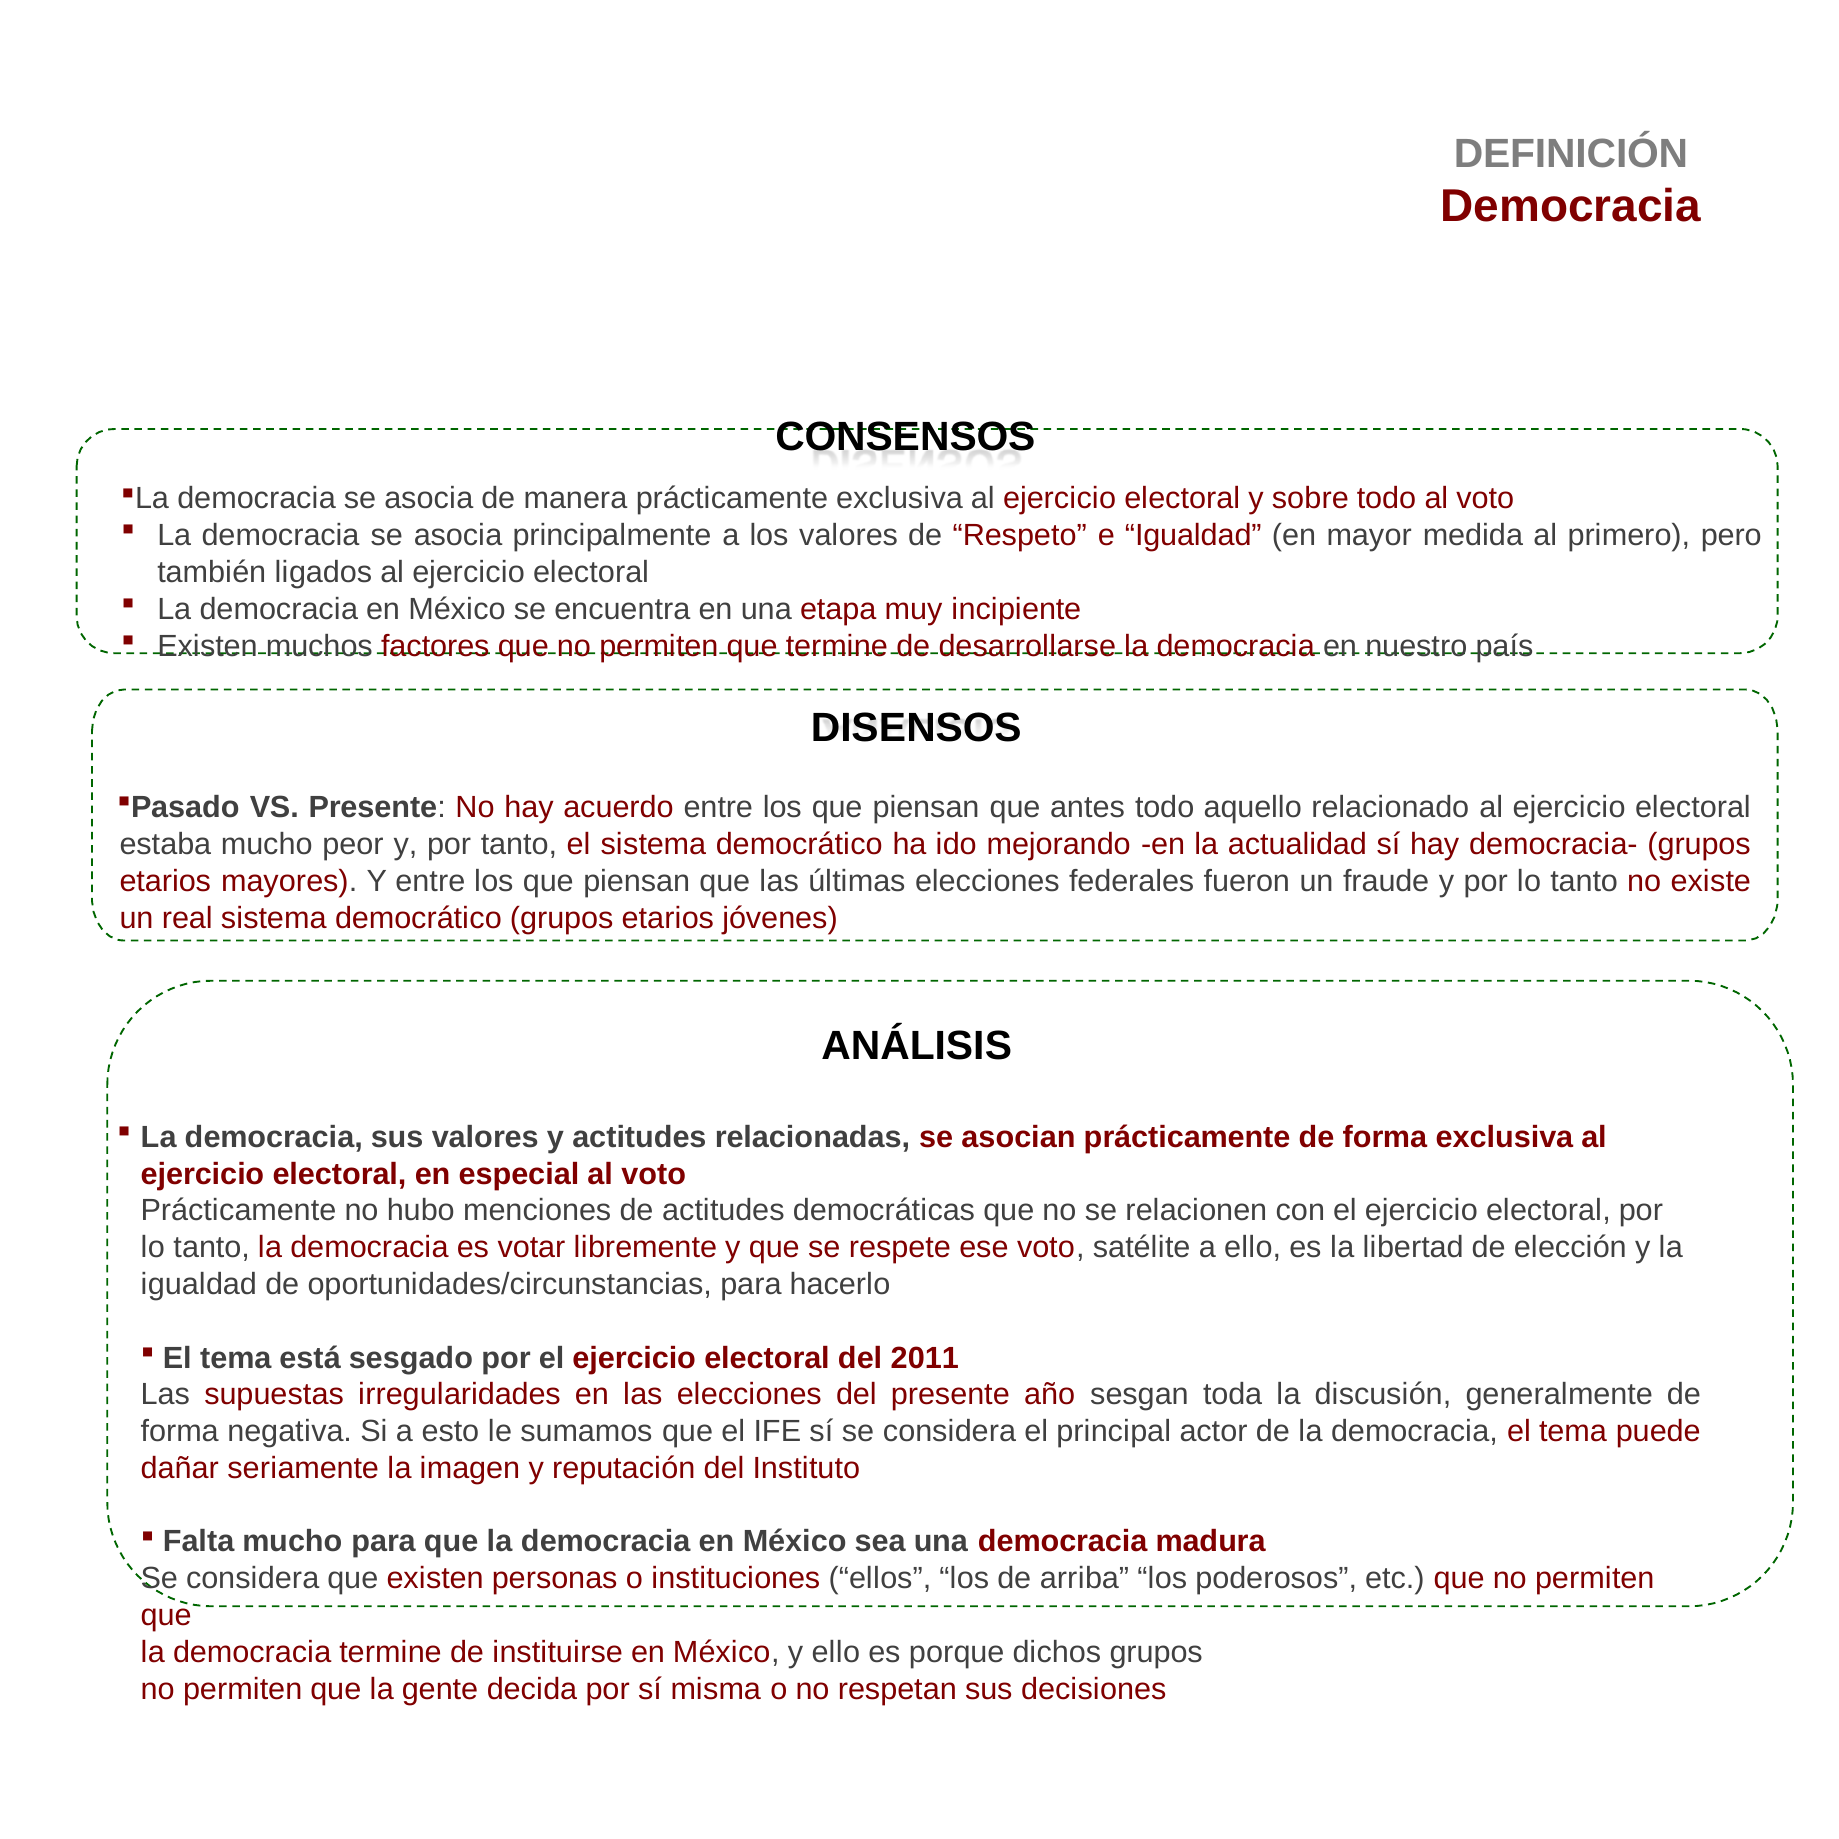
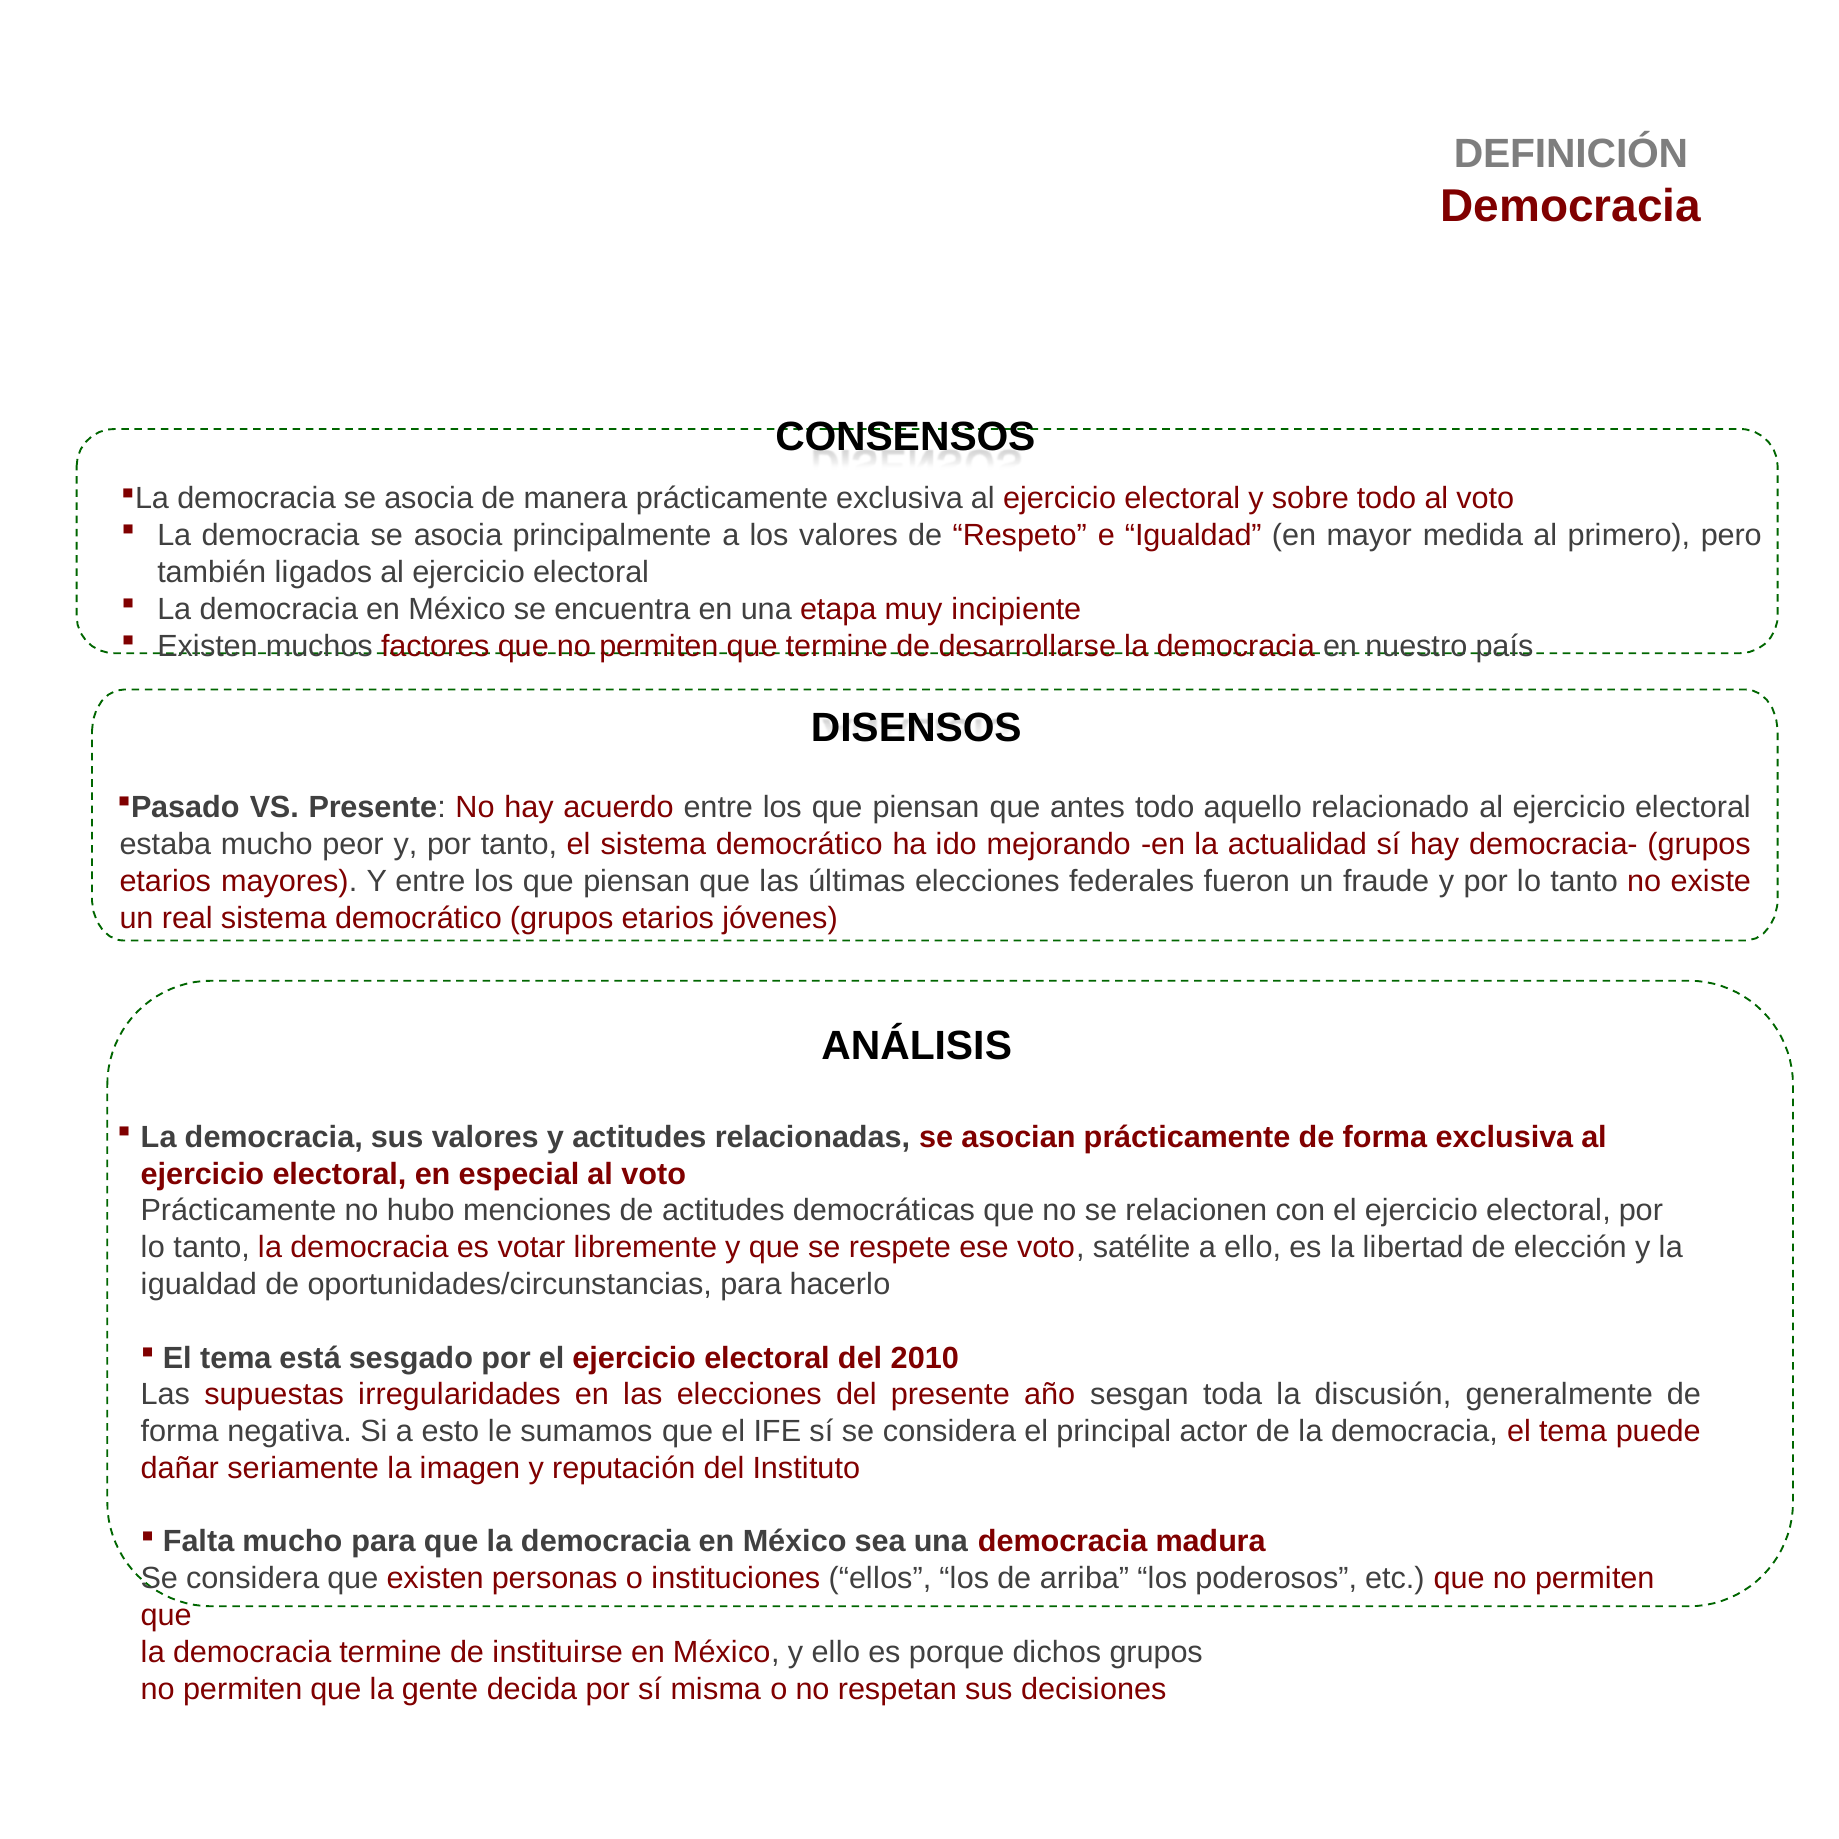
2011: 2011 -> 2010 (925, 1358)
